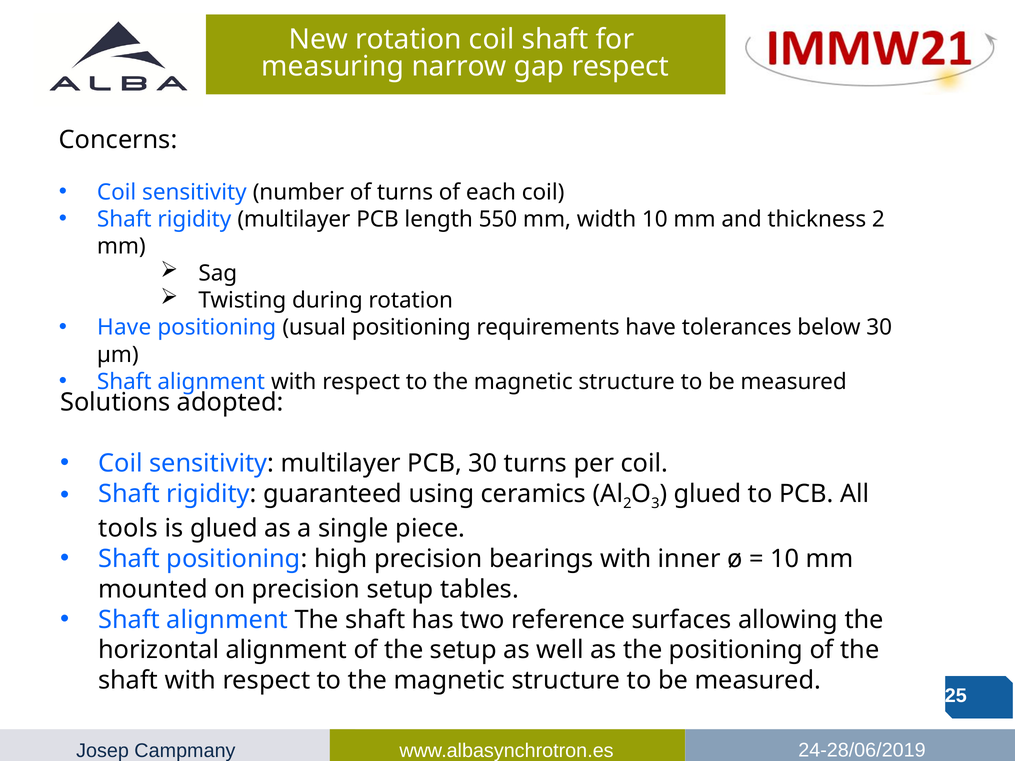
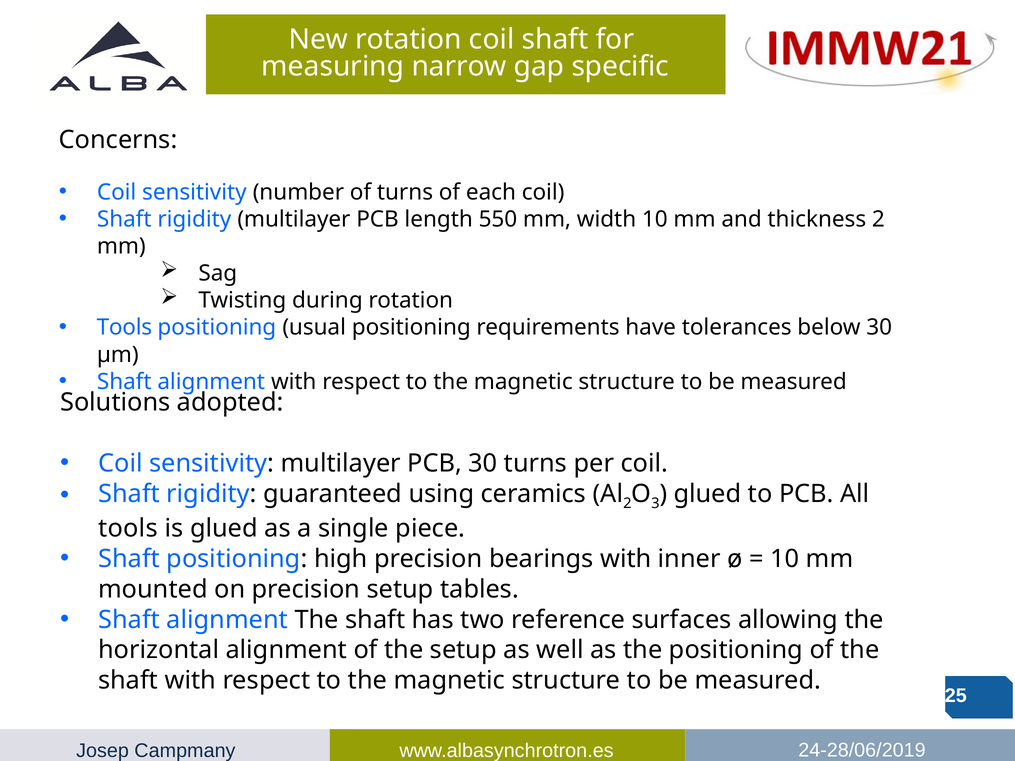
gap respect: respect -> specific (620, 67)
Have: Have -> Tools (124, 328)
